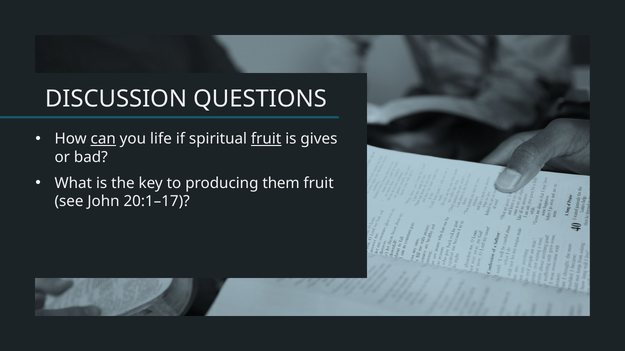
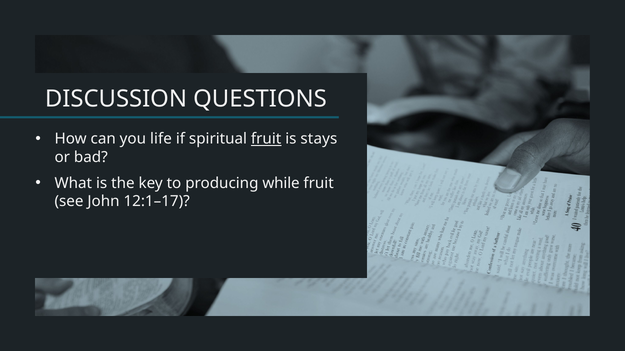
can underline: present -> none (103, 139)
gives: gives -> stays (319, 139)
them: them -> while (281, 183)
20:1–17: 20:1–17 -> 12:1–17 (157, 202)
